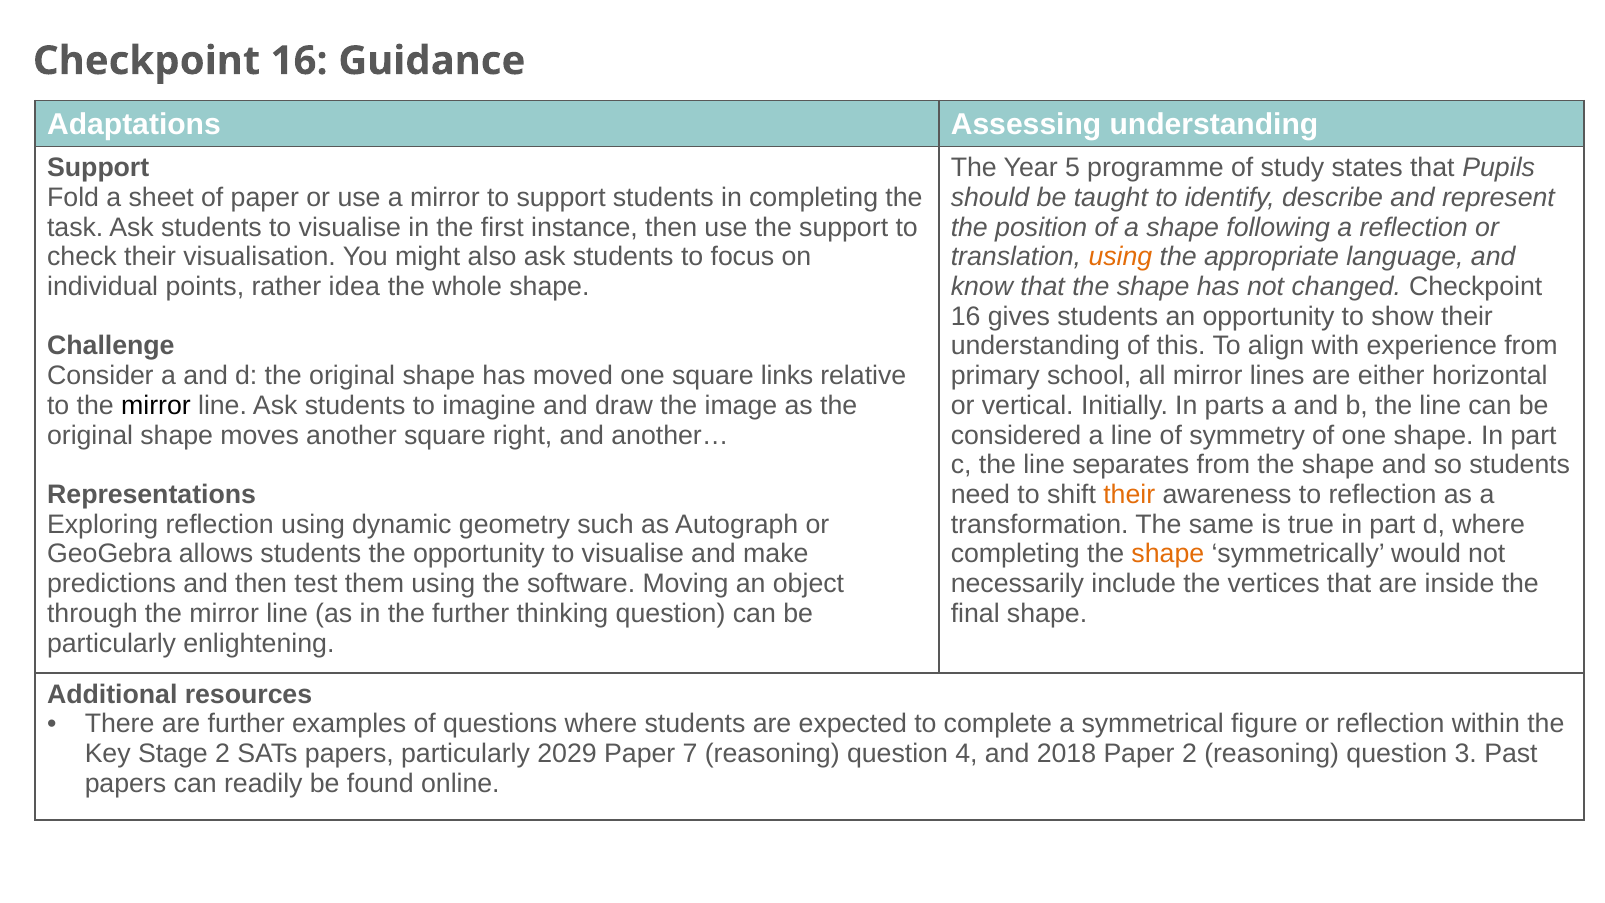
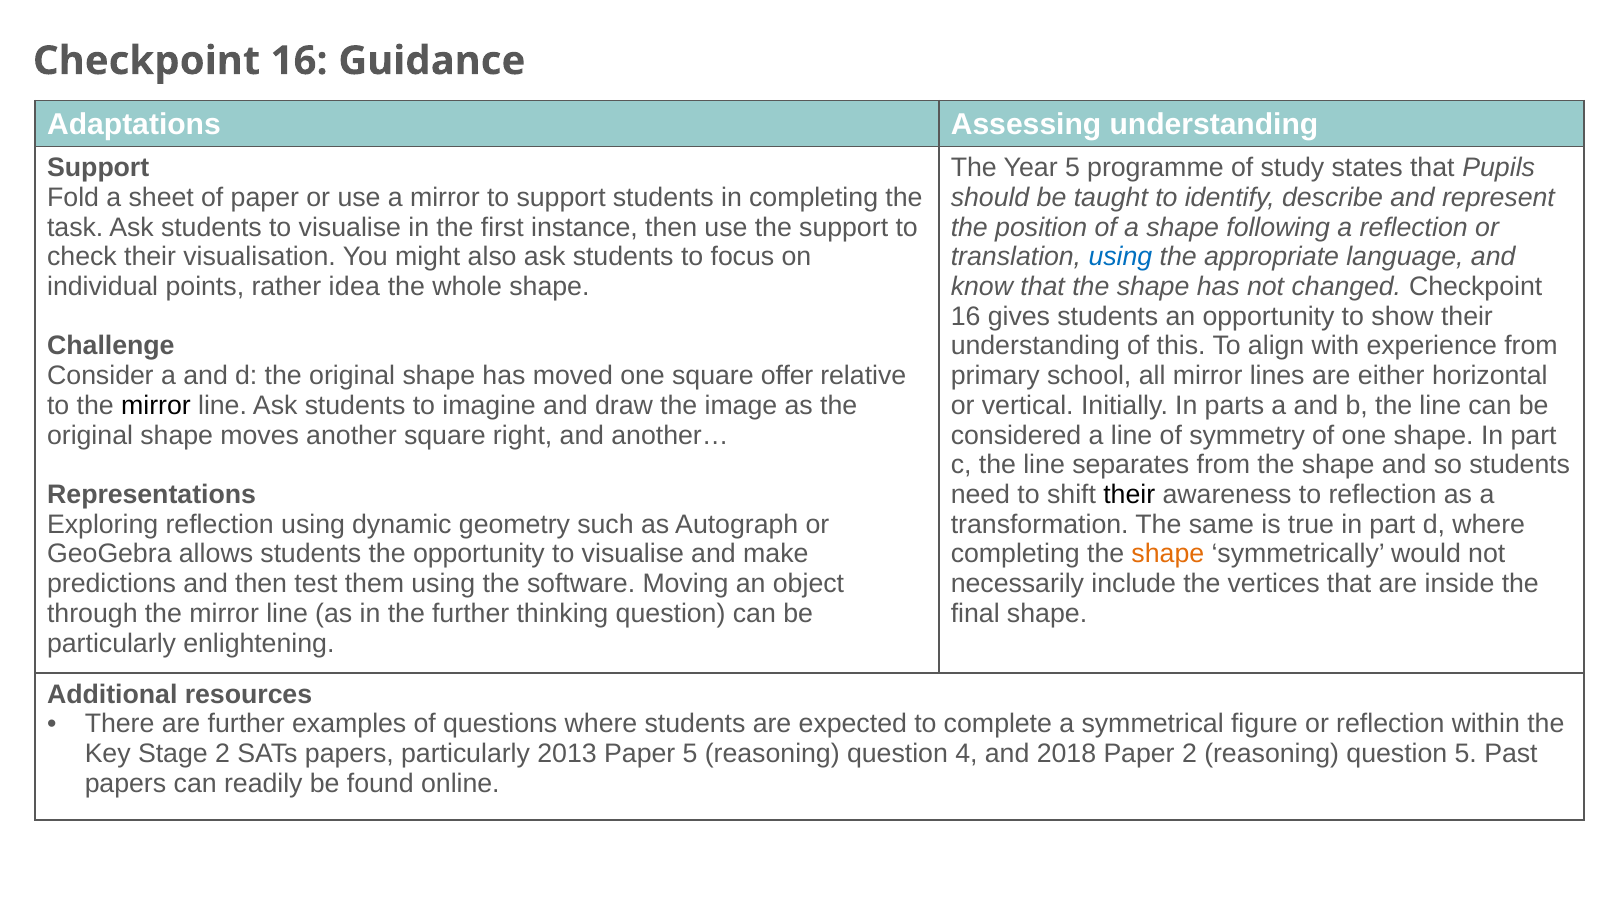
using colour: orange -> blue (1120, 257)
links: links -> offer (787, 376)
their colour: orange -> black (1129, 495)
2029: 2029 -> 2013 (567, 754)
Paper 7: 7 -> 5 (690, 754)
question 3: 3 -> 5 (1466, 754)
